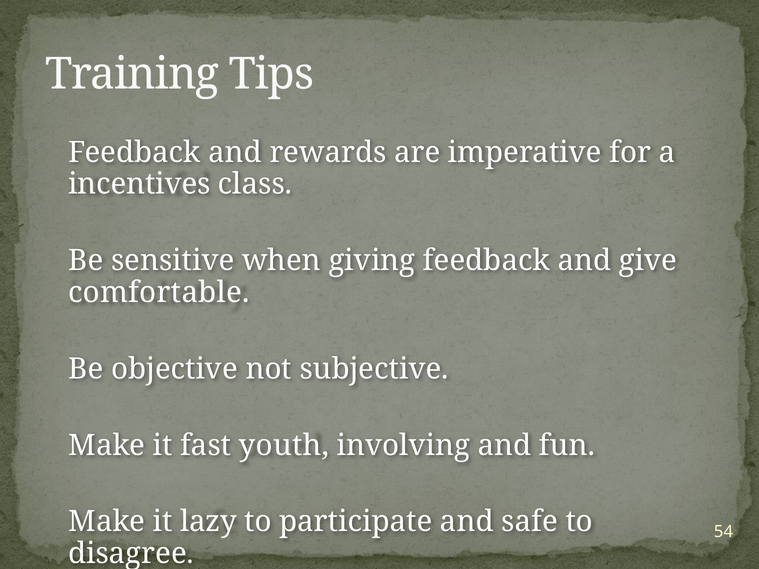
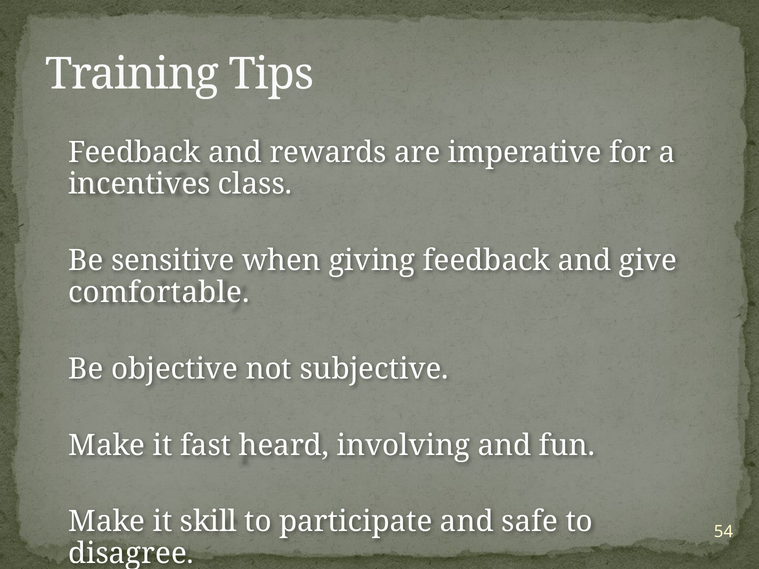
youth: youth -> heard (284, 445)
lazy: lazy -> skill (209, 522)
